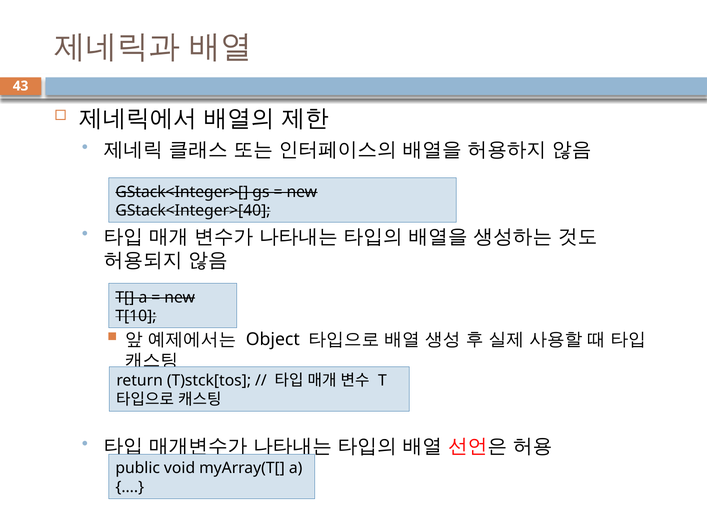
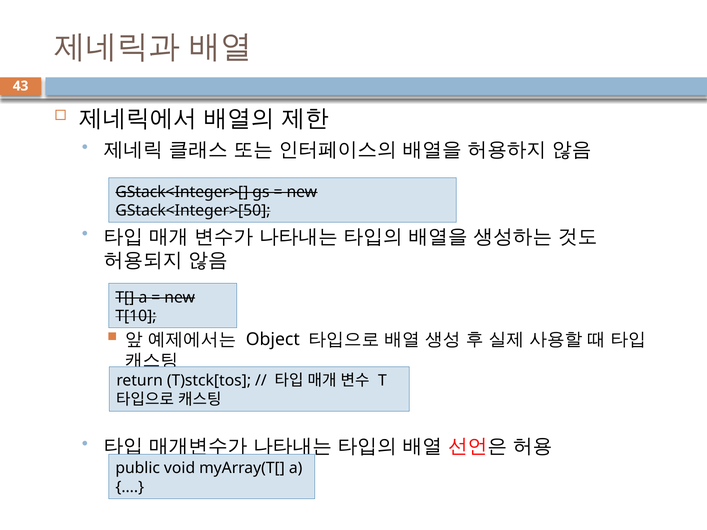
GStack<Integer>[40: GStack<Integer>[40 -> GStack<Integer>[50 (193, 211)
